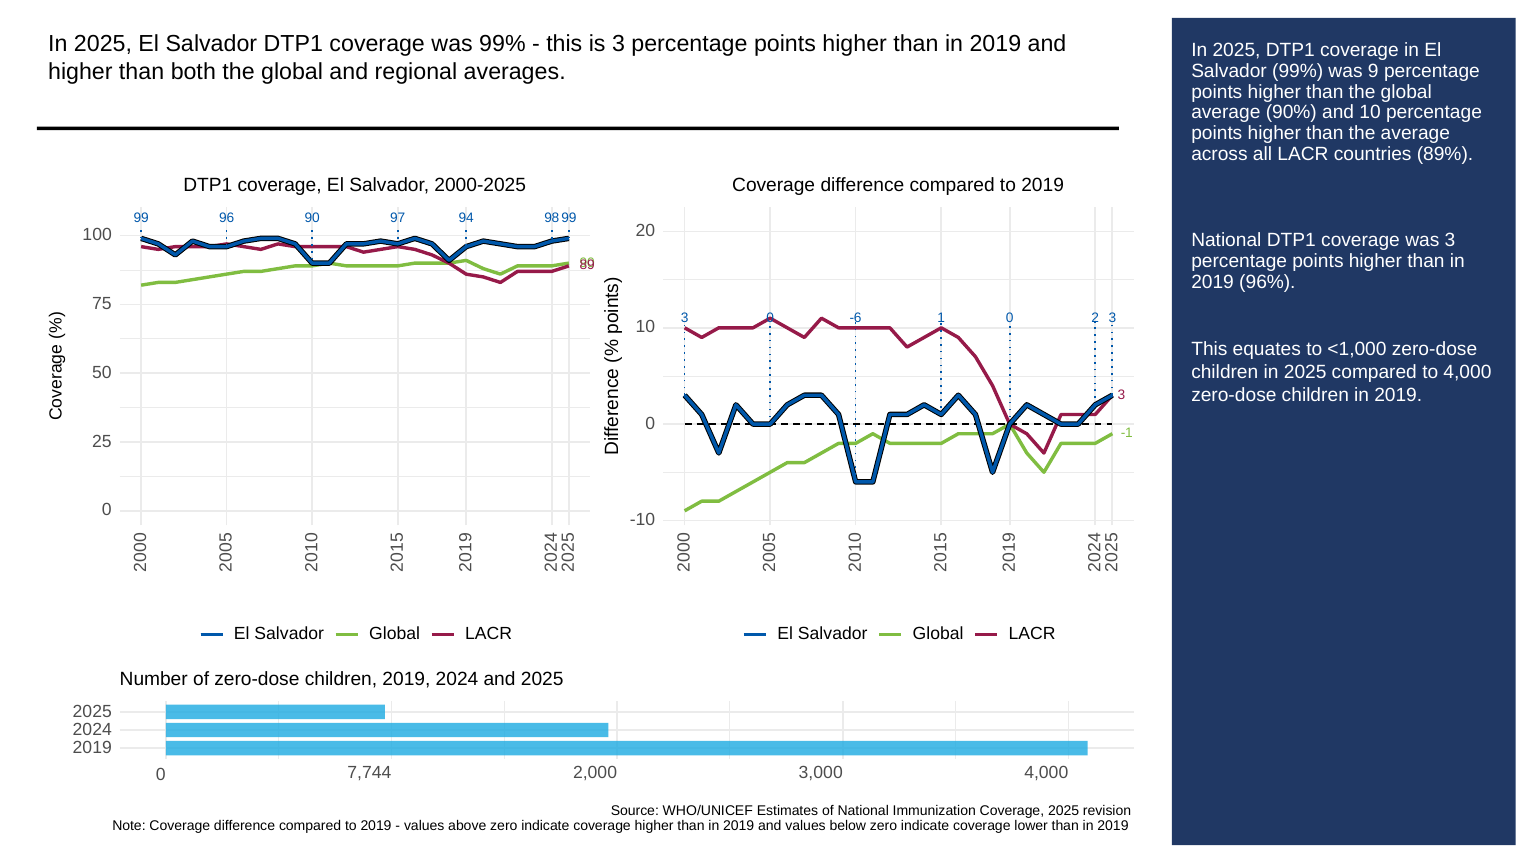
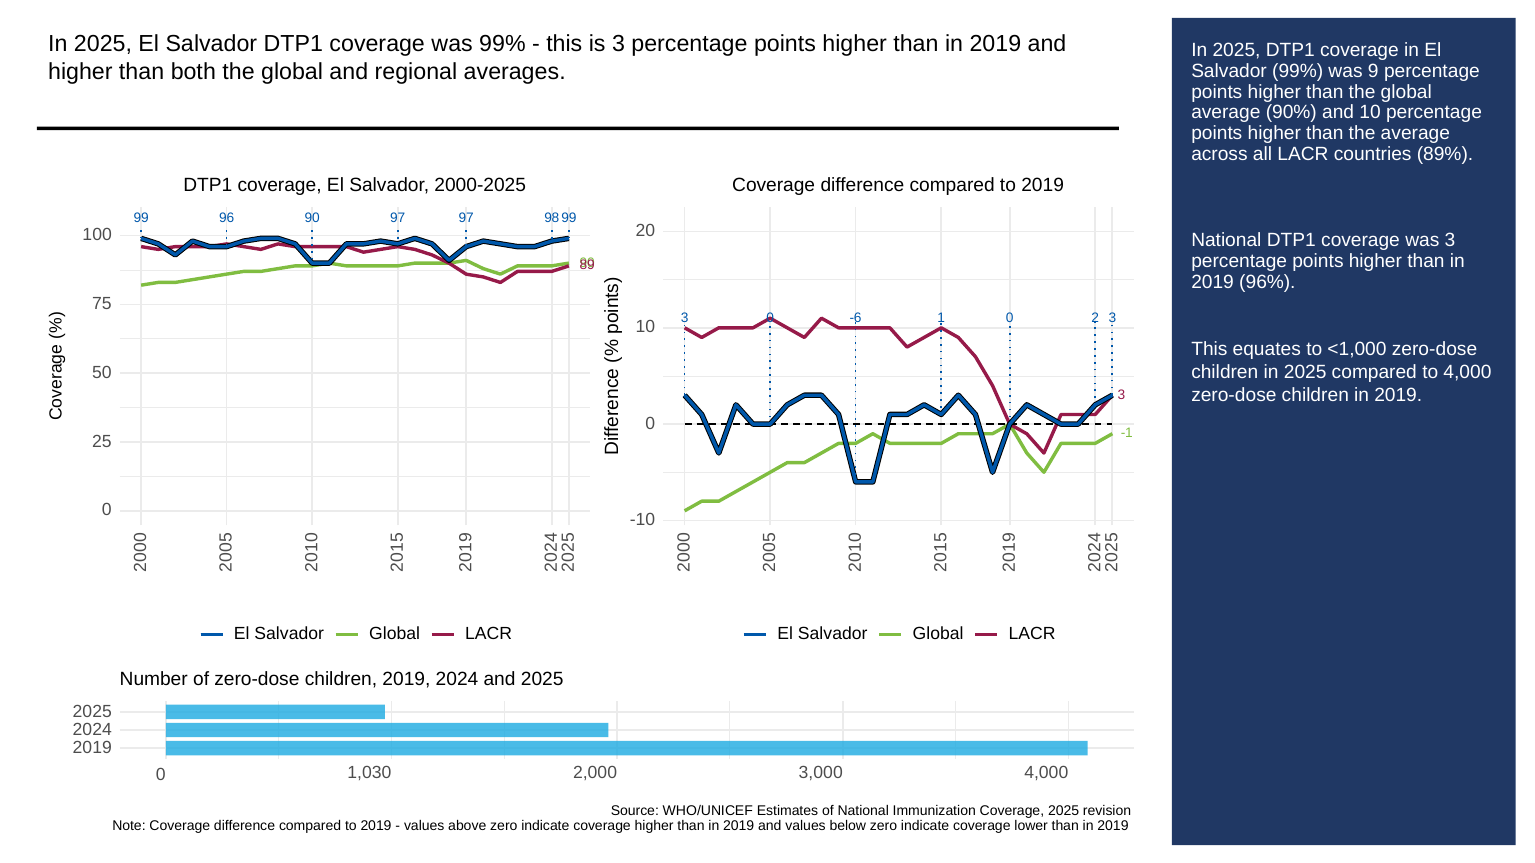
97 94: 94 -> 97 (466, 219)
7,744: 7,744 -> 1,030 (369, 773)
